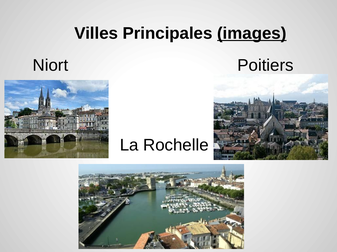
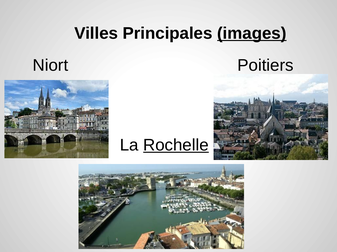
Rochelle underline: none -> present (176, 146)
